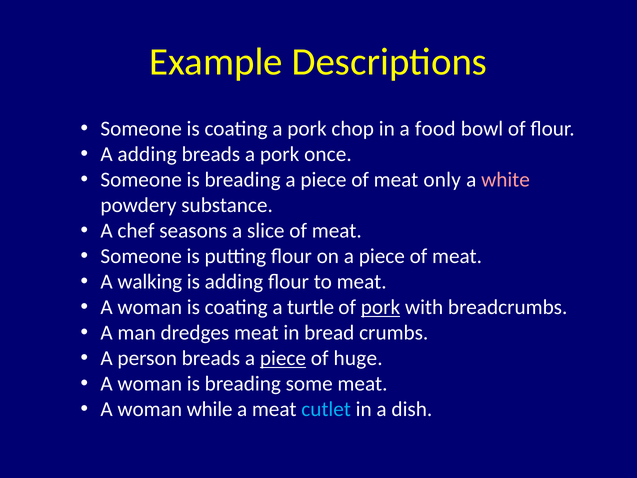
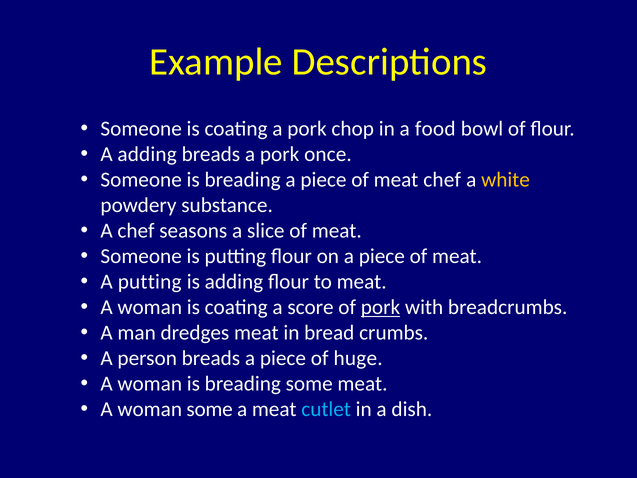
meat only: only -> chef (442, 180)
white colour: pink -> yellow (506, 180)
A walking: walking -> putting (150, 282)
turtle: turtle -> score (311, 307)
piece underline: present -> none (283, 358)
woman while: while -> some (210, 409)
